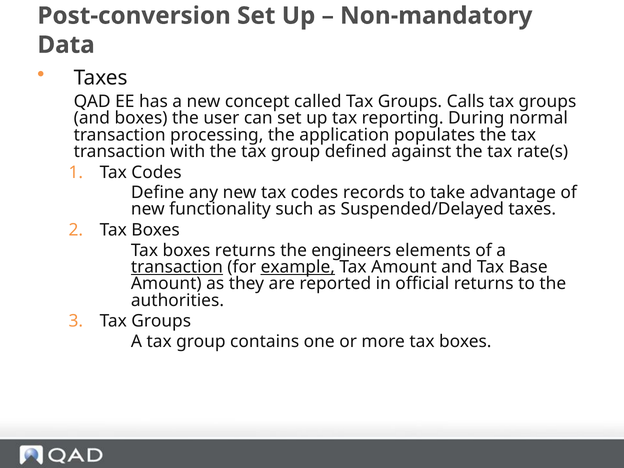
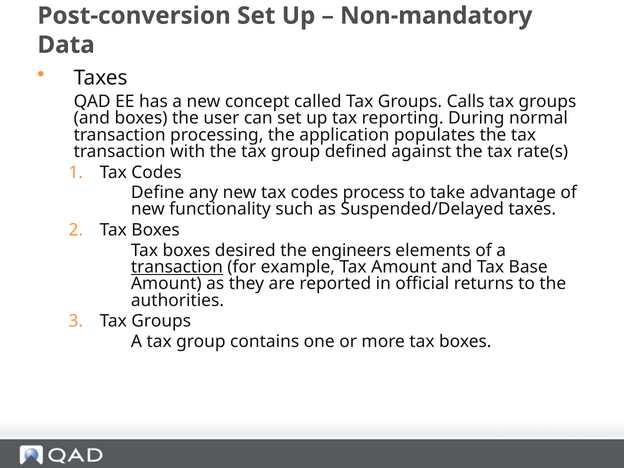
records: records -> process (374, 193)
boxes returns: returns -> desired (245, 250)
example underline: present -> none (298, 267)
